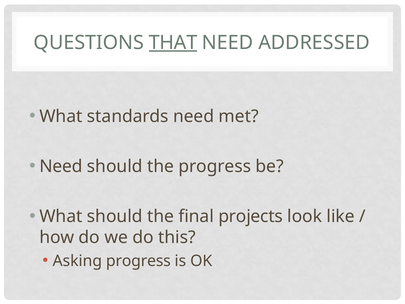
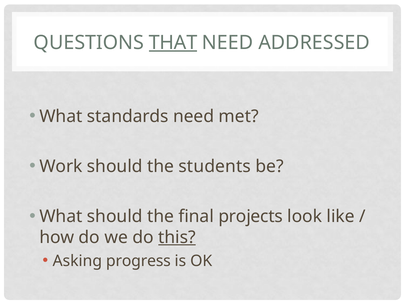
Need: Need -> Work (61, 166)
the progress: progress -> students (215, 166)
this underline: none -> present (177, 237)
